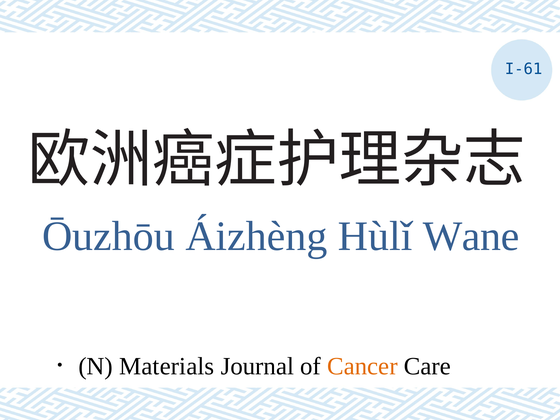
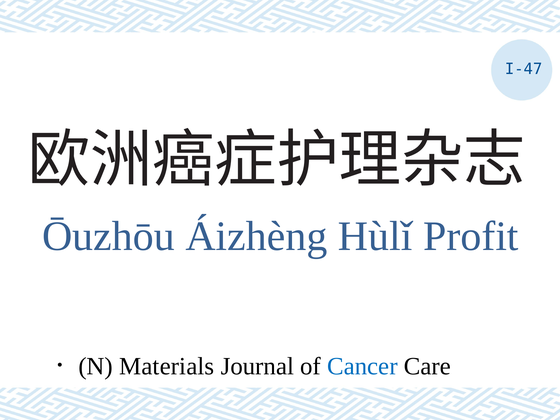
I-61: I-61 -> I-47 (524, 69)
Wane: Wane -> Profit (471, 236)
Cancer colour: orange -> blue (362, 366)
